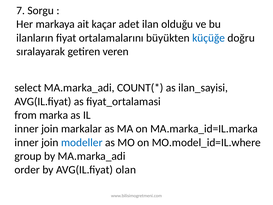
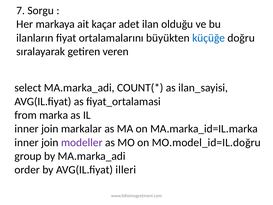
modeller colour: blue -> purple (82, 142)
MO.model_id=IL.where: MO.model_id=IL.where -> MO.model_id=IL.doğru (206, 142)
olan: olan -> illeri (126, 170)
